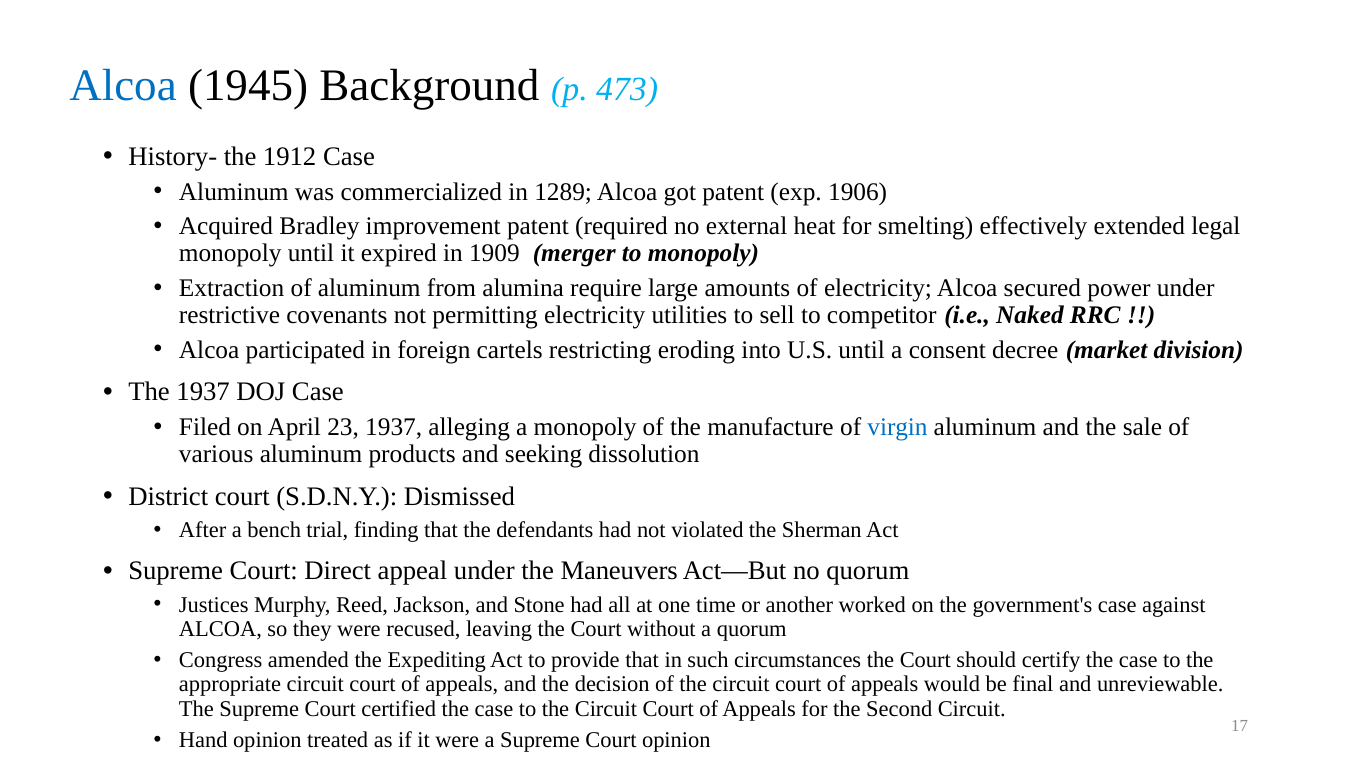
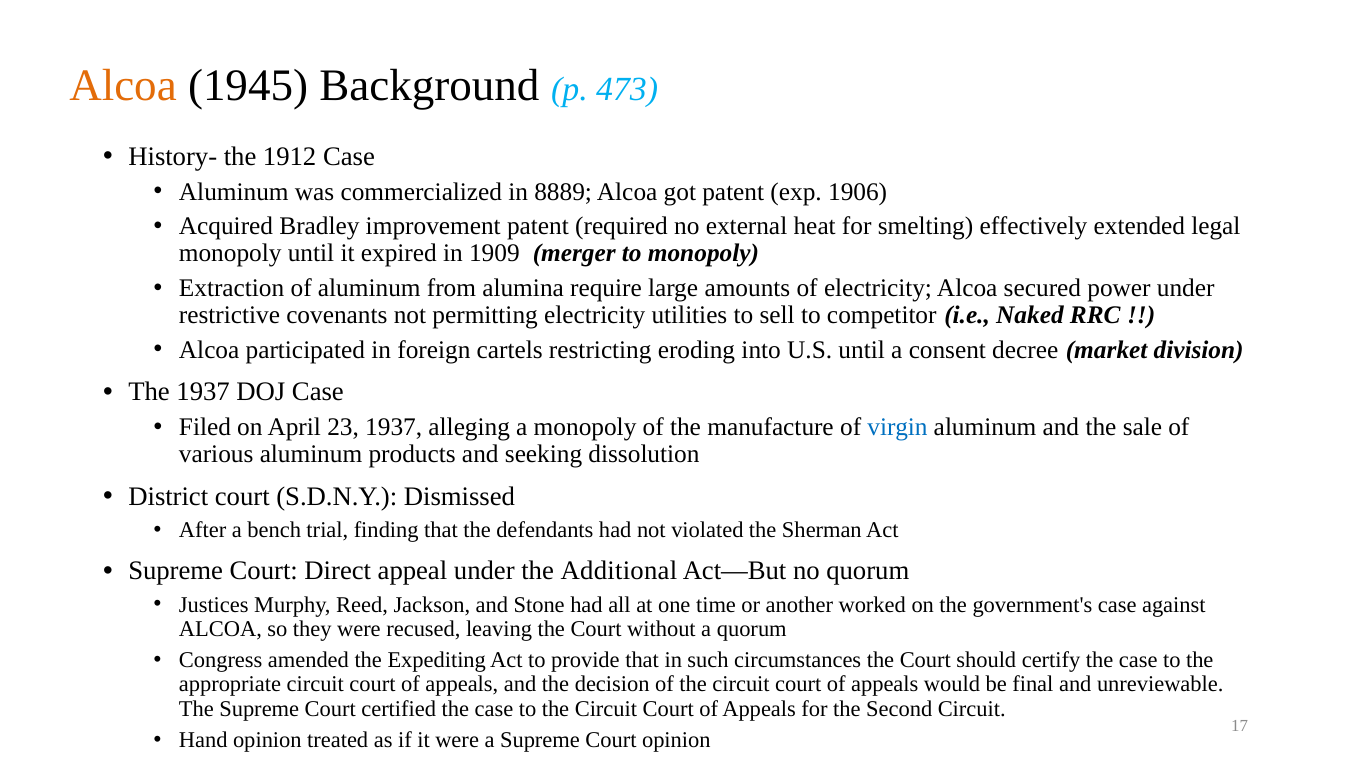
Alcoa colour: blue -> orange (123, 86)
1289: 1289 -> 8889 (563, 192)
Maneuvers: Maneuvers -> Additional (619, 571)
